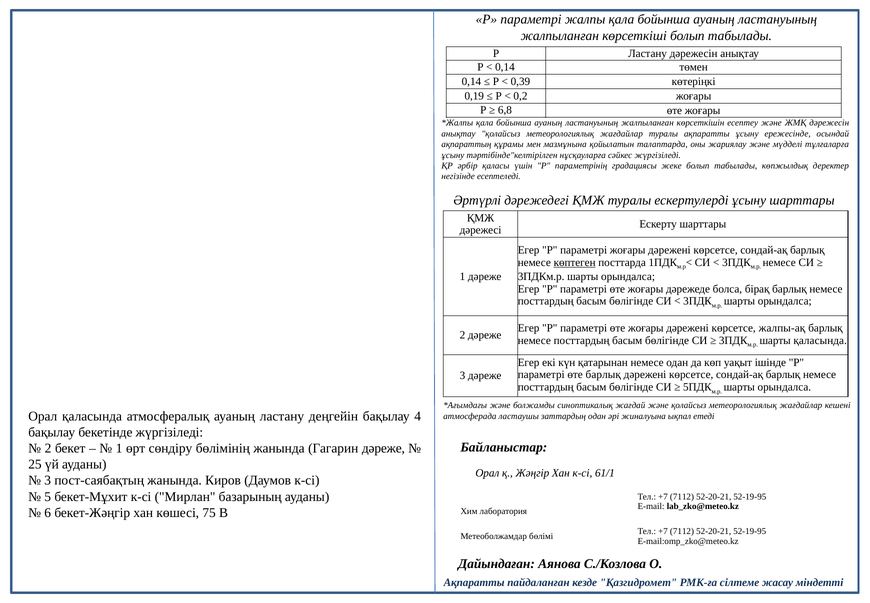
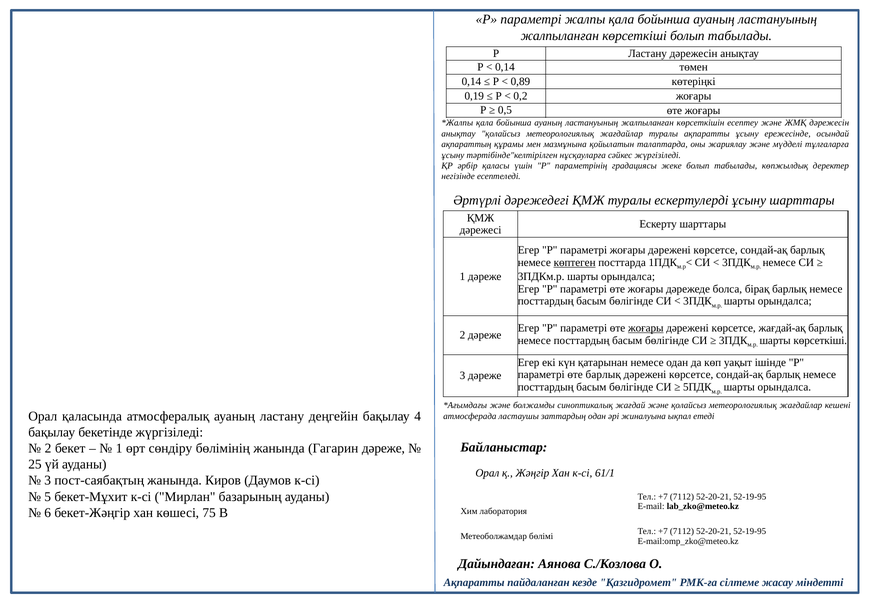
0,39: 0,39 -> 0,89 (520, 81)
6,8: 6,8 -> 0,5 (505, 110)
жоғары underline: none -> present (646, 328)
жалпы-ақ: жалпы-ақ -> жағдай-ақ (782, 328)
шарты қаласында: қаласында -> көрсеткіші (820, 340)
